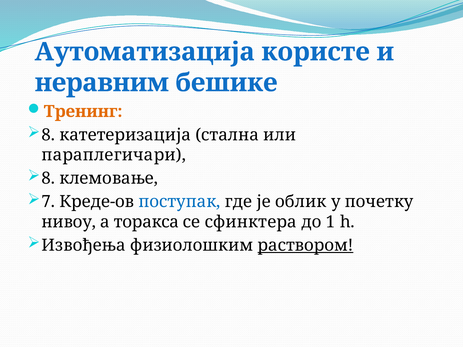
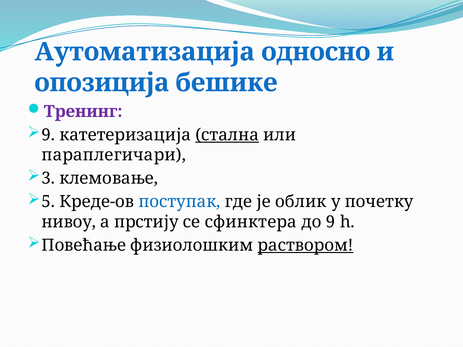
користе: користе -> односно (316, 52)
неравним: неравним -> опозиција (102, 83)
Тренинг colour: orange -> purple (83, 112)
8: 8 -> 9 (48, 135)
стална underline: none -> present (227, 135)
8: 8 -> 3 (48, 178)
7: 7 -> 5 (48, 202)
торакса: торакса -> прстију (146, 222)
до 1: 1 -> 9 (331, 222)
Извођења: Извођења -> Повећање (84, 245)
